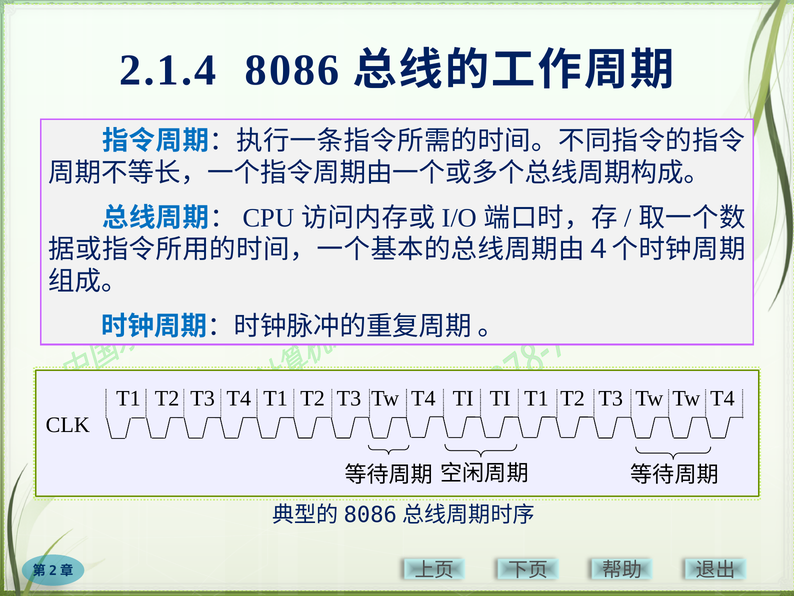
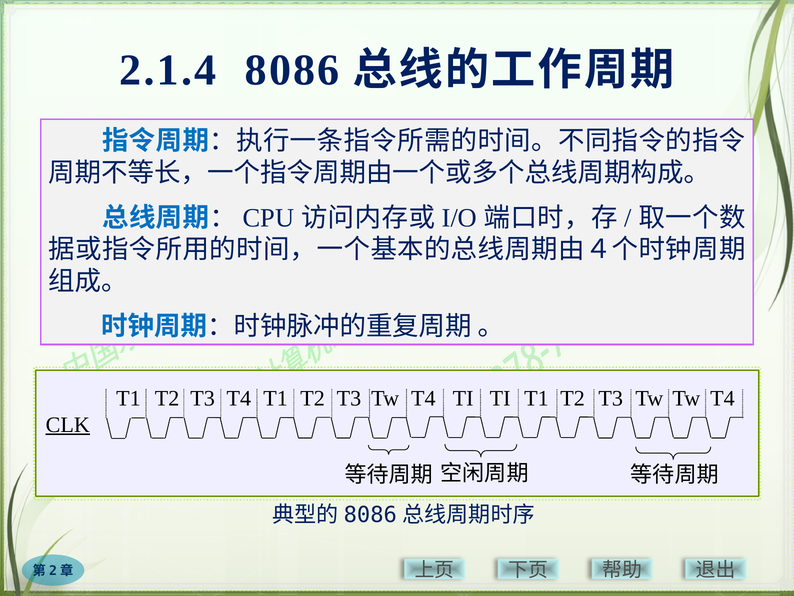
CLK underline: none -> present (68, 424)
